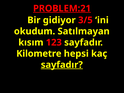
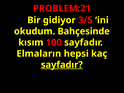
PROBLEM:21 underline: present -> none (62, 8)
Satılmayan: Satılmayan -> Bahçesinde (84, 31)
123: 123 -> 100 (54, 42)
Kilometre: Kilometre -> Elmaların (39, 54)
